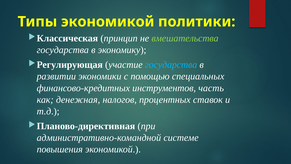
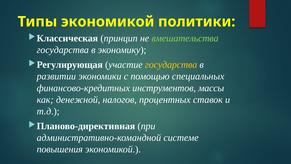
государства colour: light blue -> yellow (171, 65)
часть: часть -> массы (211, 88)
денежная: денежная -> денежной (78, 99)
